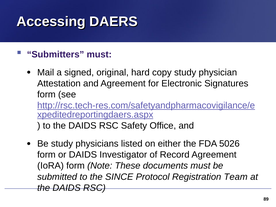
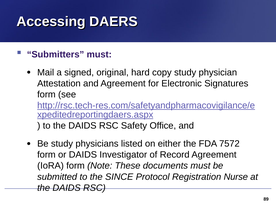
5026: 5026 -> 7572 (229, 144)
Team: Team -> Nurse (236, 177)
